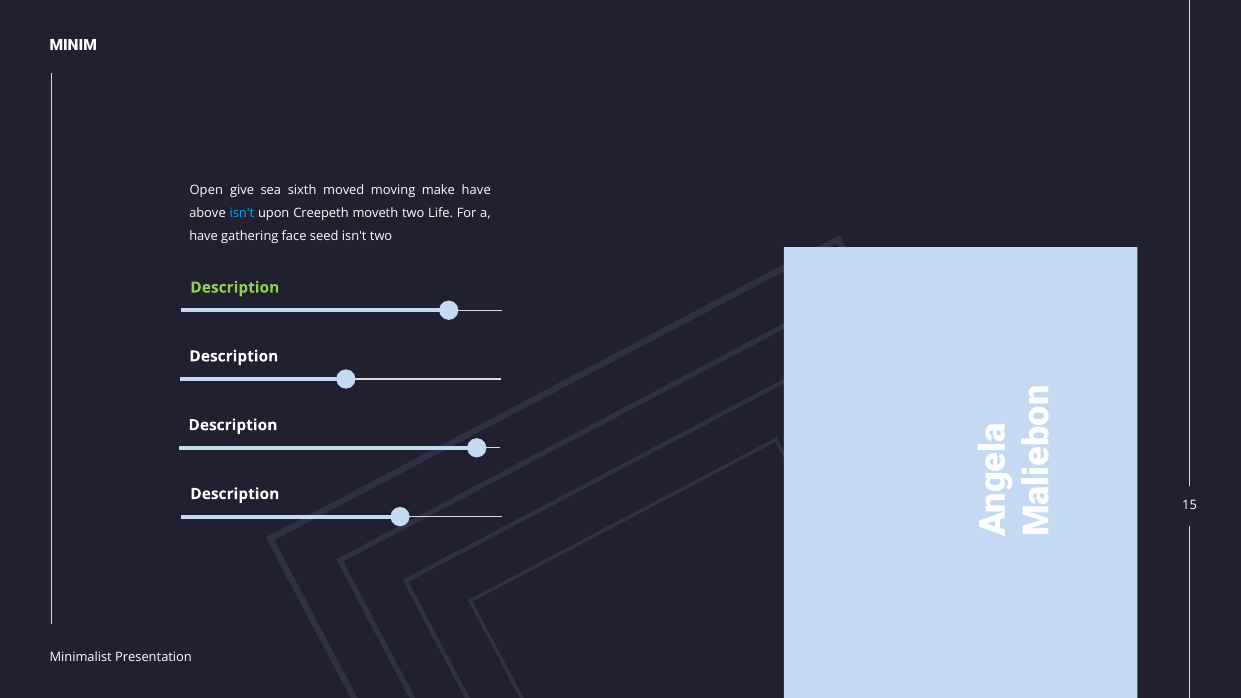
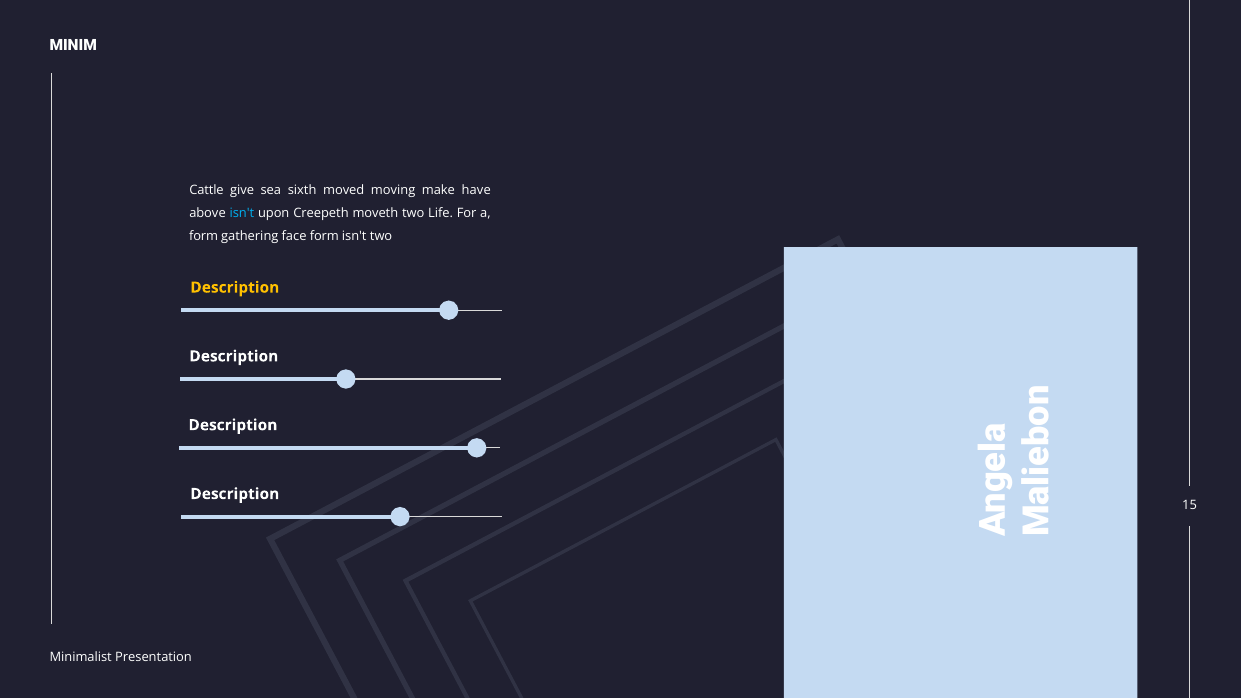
Open: Open -> Cattle (206, 190)
have: have -> form (204, 237)
face seed: seed -> form (324, 237)
Description colour: light green -> yellow (235, 288)
